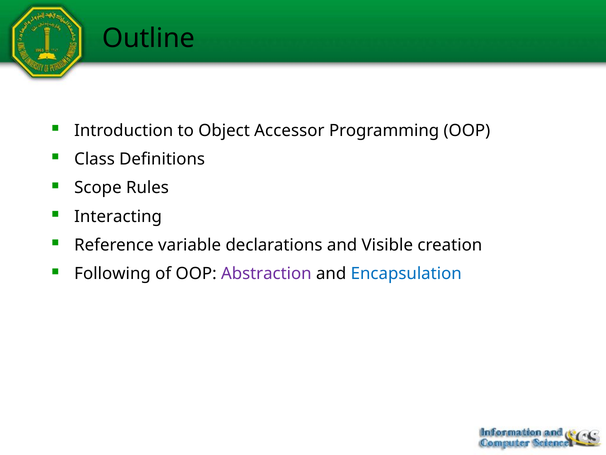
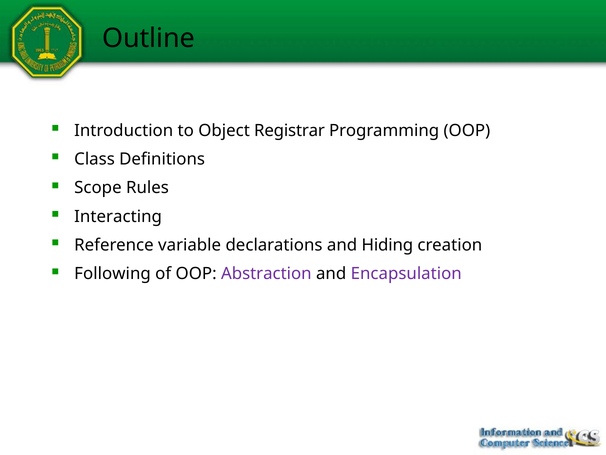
Accessor: Accessor -> Registrar (290, 130)
Visible: Visible -> Hiding (387, 245)
Encapsulation colour: blue -> purple (406, 274)
